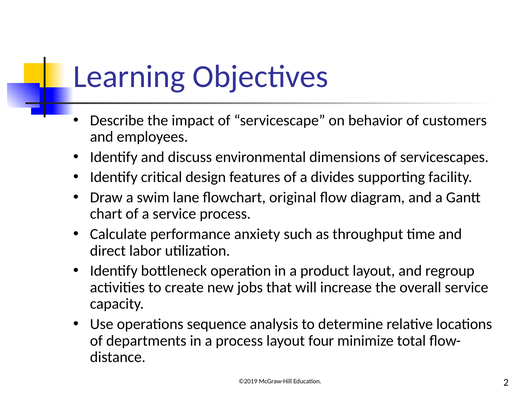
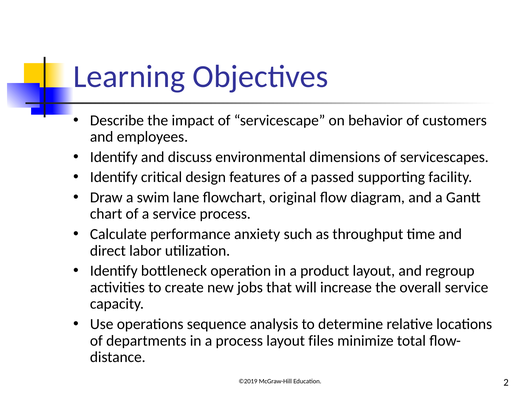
divides: divides -> passed (332, 177)
four: four -> files (321, 340)
